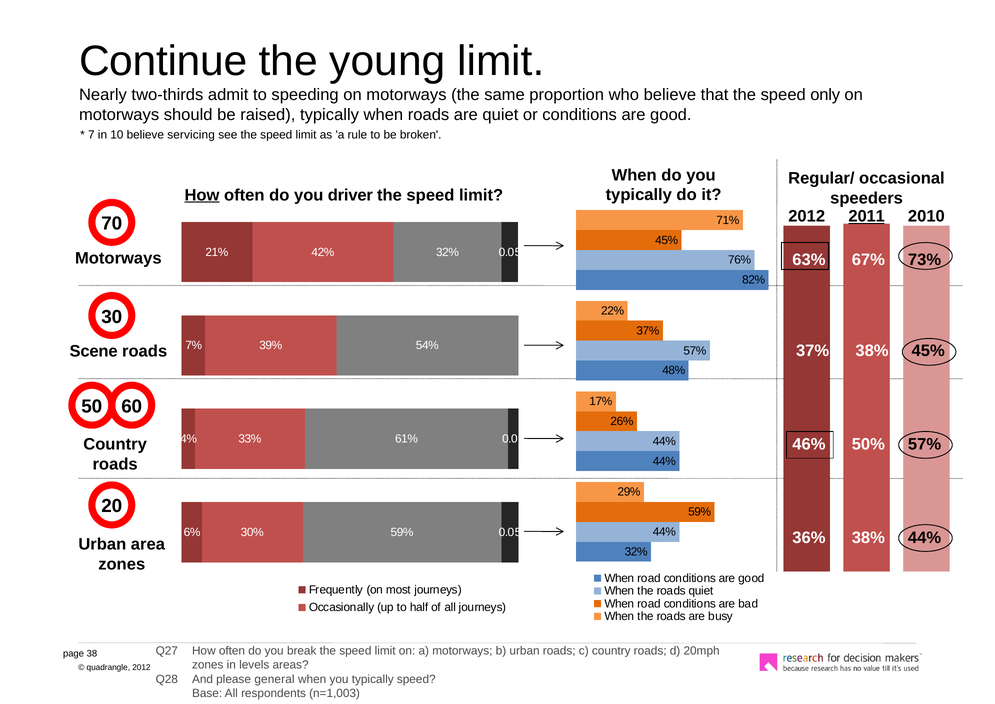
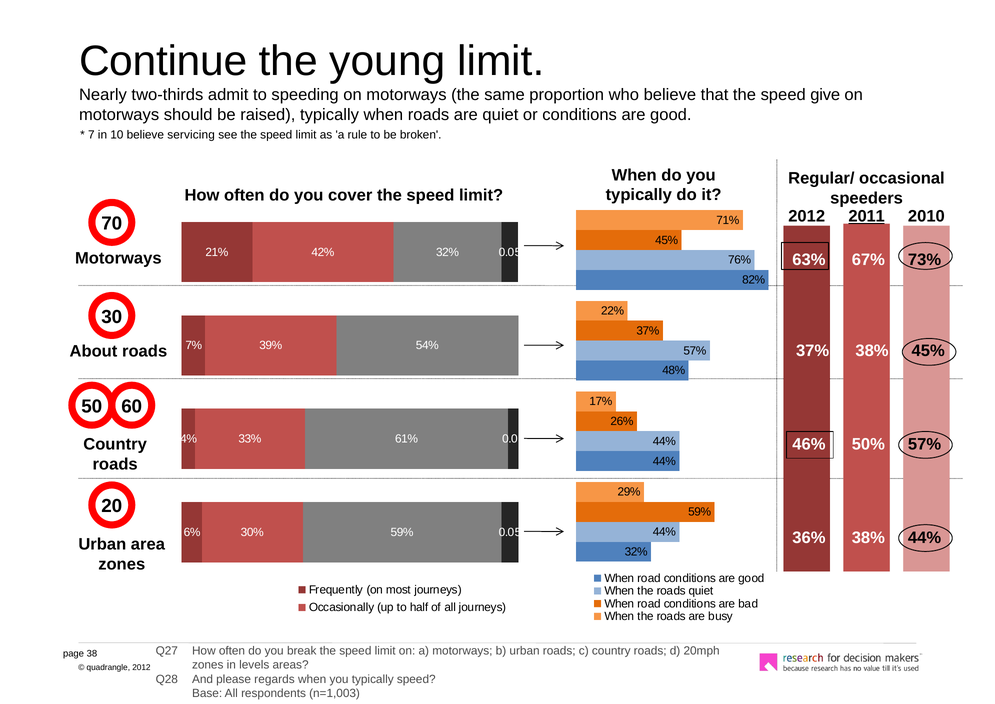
only: only -> give (825, 95)
How underline: present -> none (202, 195)
driver: driver -> cover (350, 195)
Scene: Scene -> About (93, 351)
general: general -> regards (275, 679)
